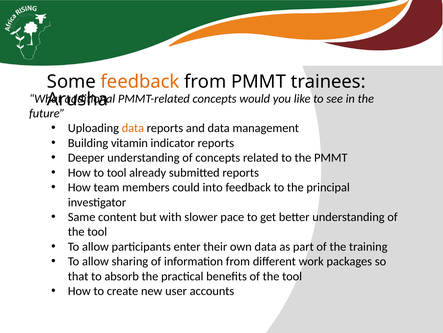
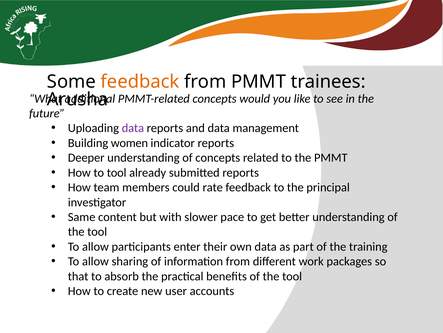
data colour: orange -> purple (133, 128)
vitamin: vitamin -> women (129, 143)
into: into -> rate (213, 187)
